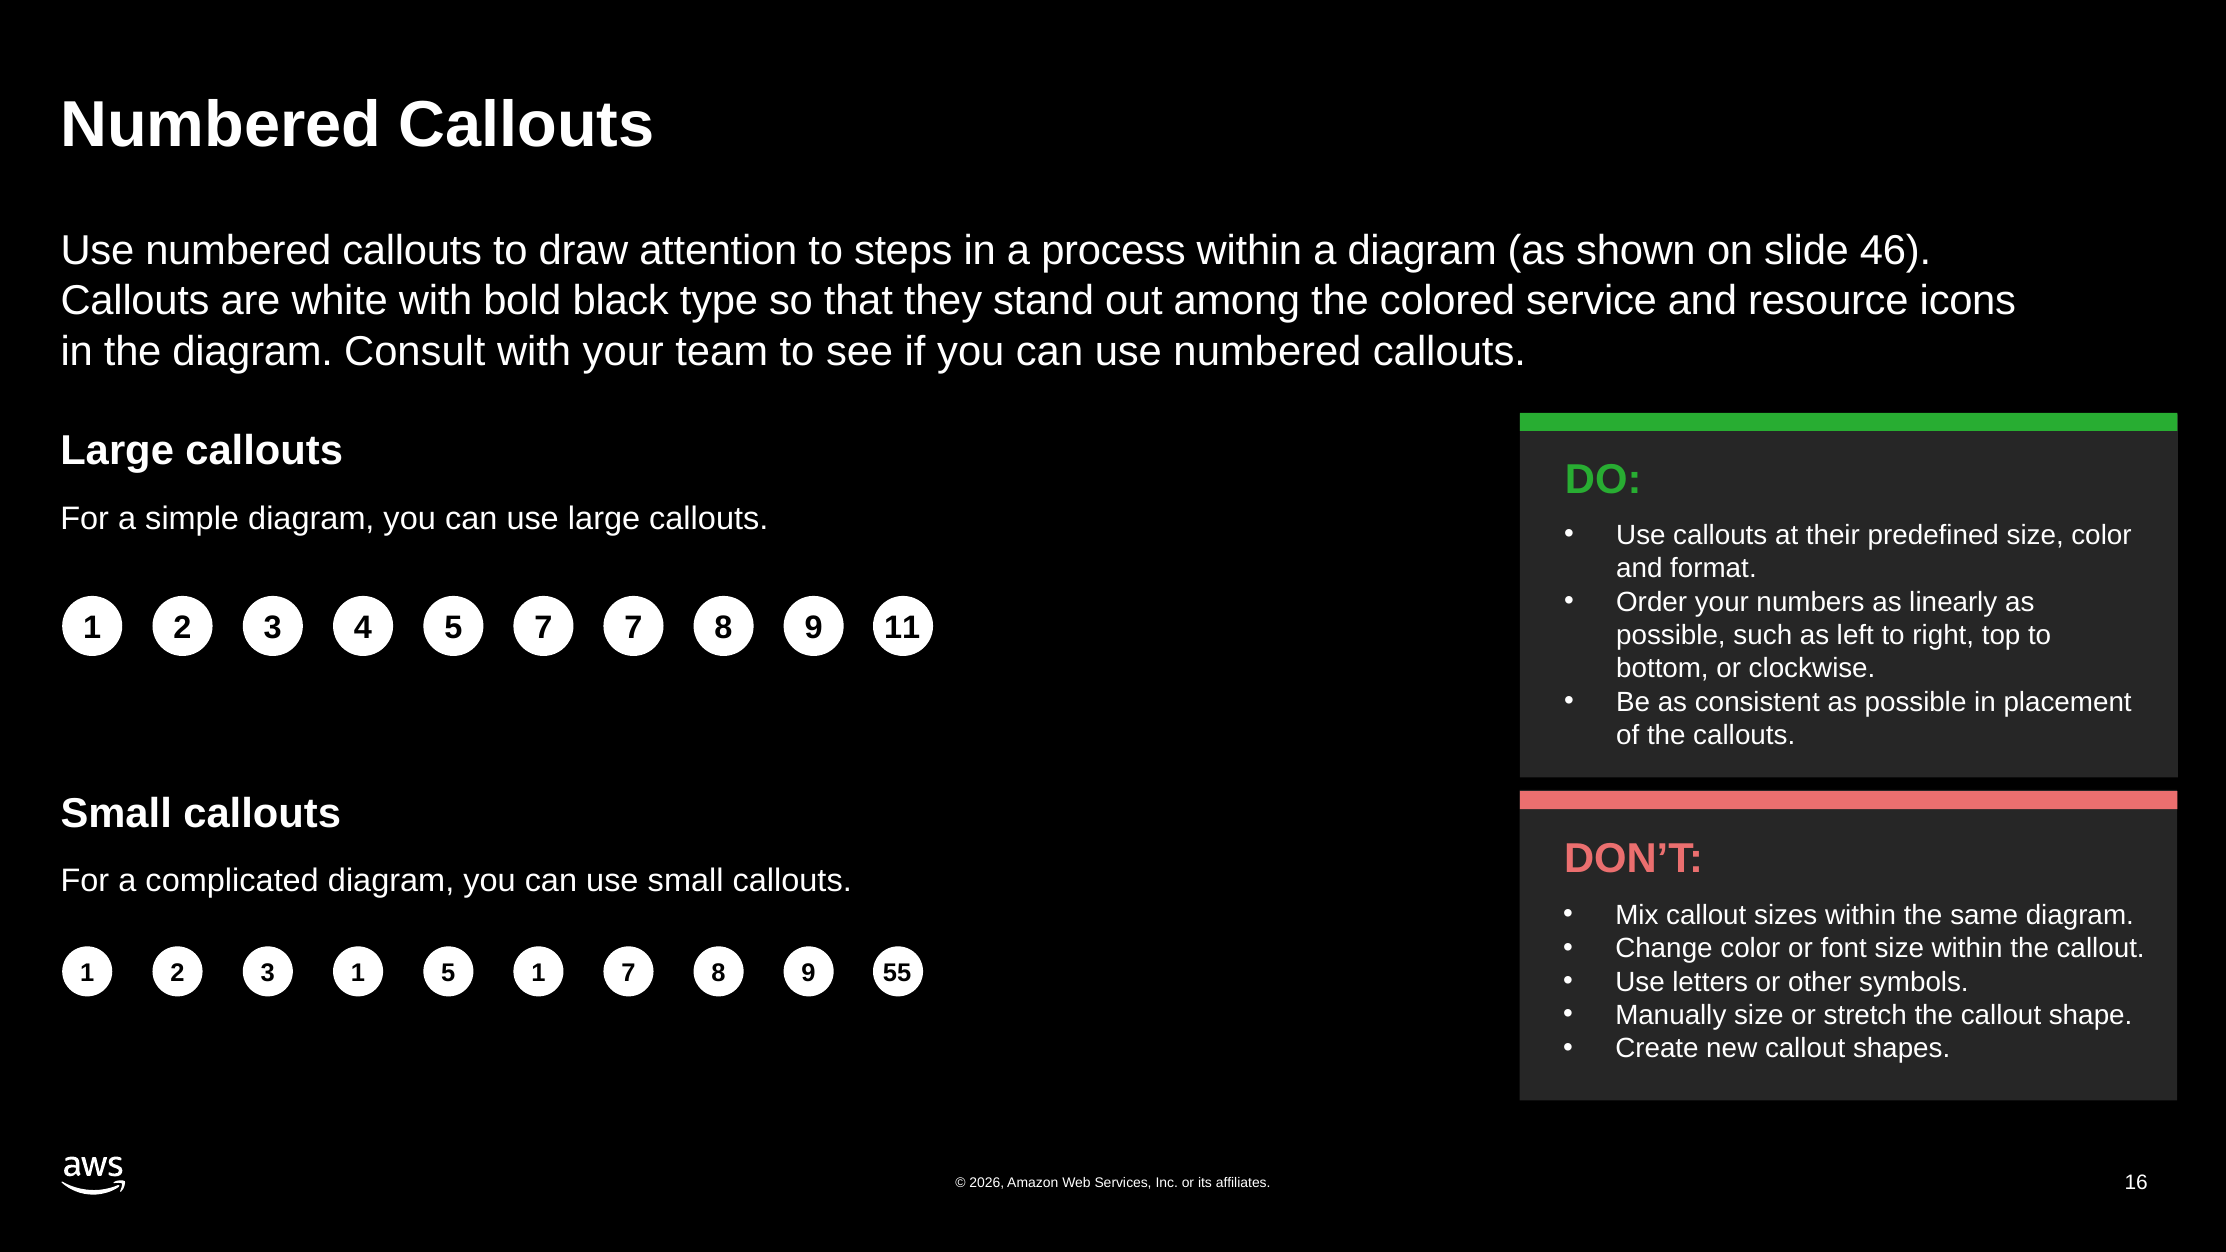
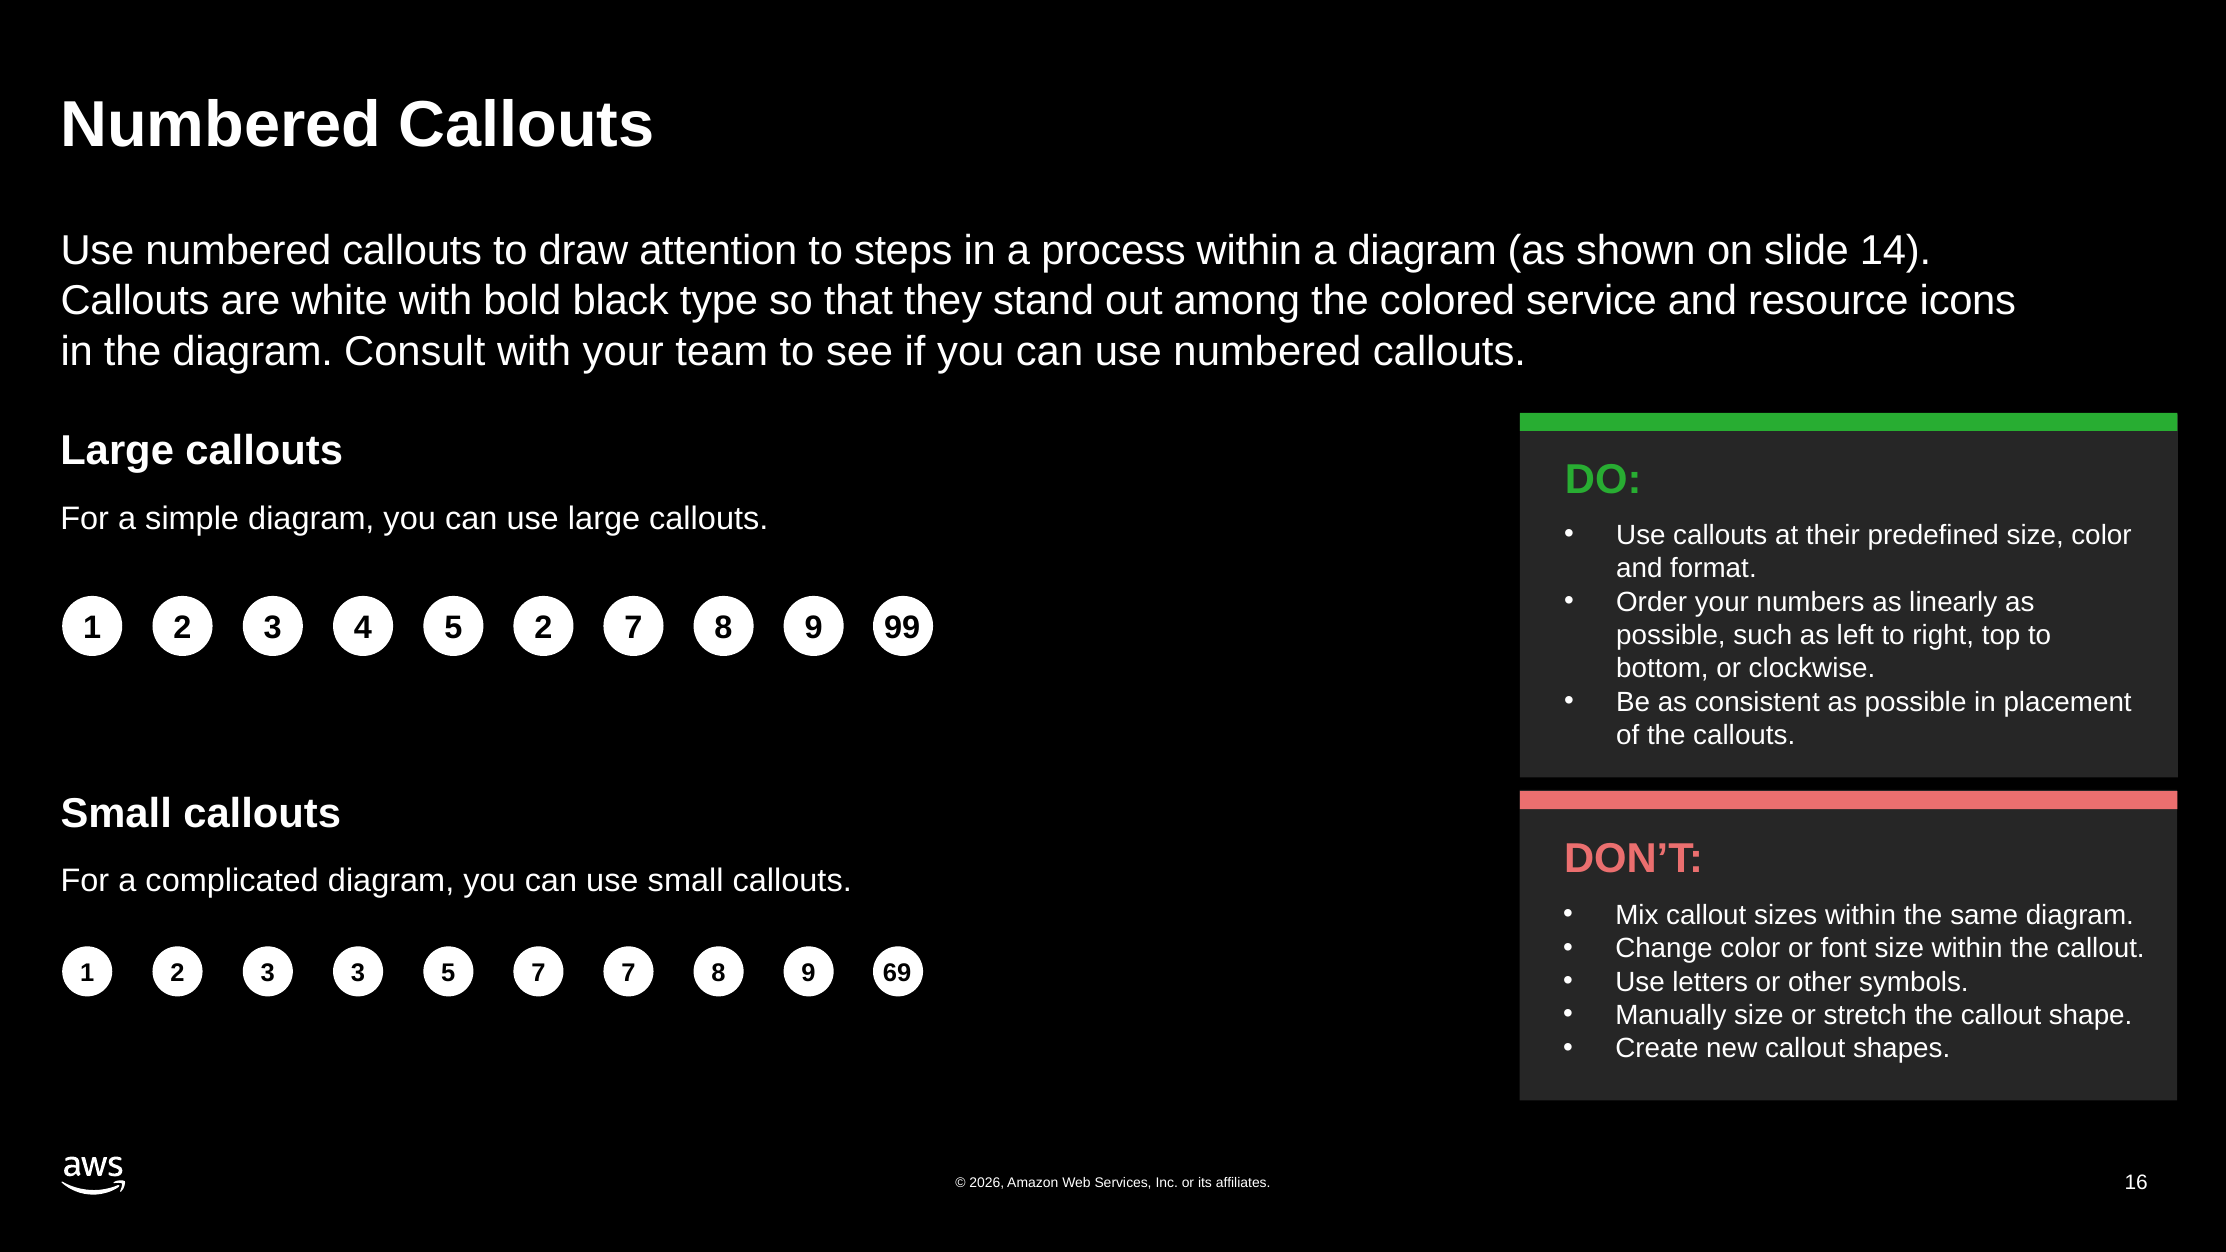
46: 46 -> 14 (1896, 251)
5 7: 7 -> 2 (543, 628)
11: 11 -> 99 (902, 628)
3 1: 1 -> 3 (358, 973)
5 1: 1 -> 7 (538, 973)
55: 55 -> 69 (897, 973)
